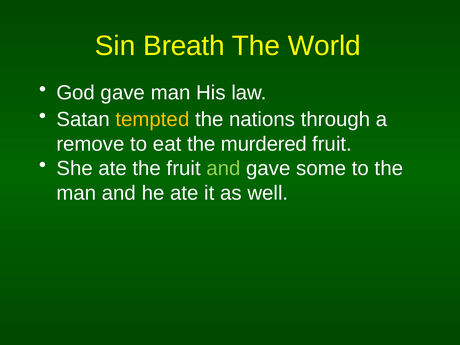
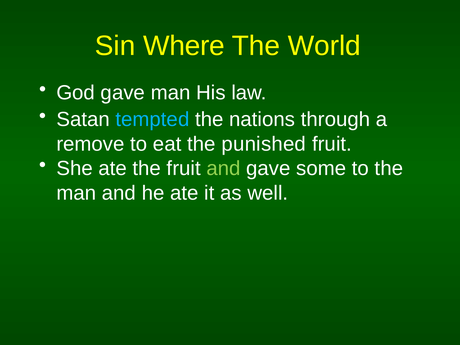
Breath: Breath -> Where (184, 46)
tempted colour: yellow -> light blue (152, 119)
murdered: murdered -> punished (264, 144)
